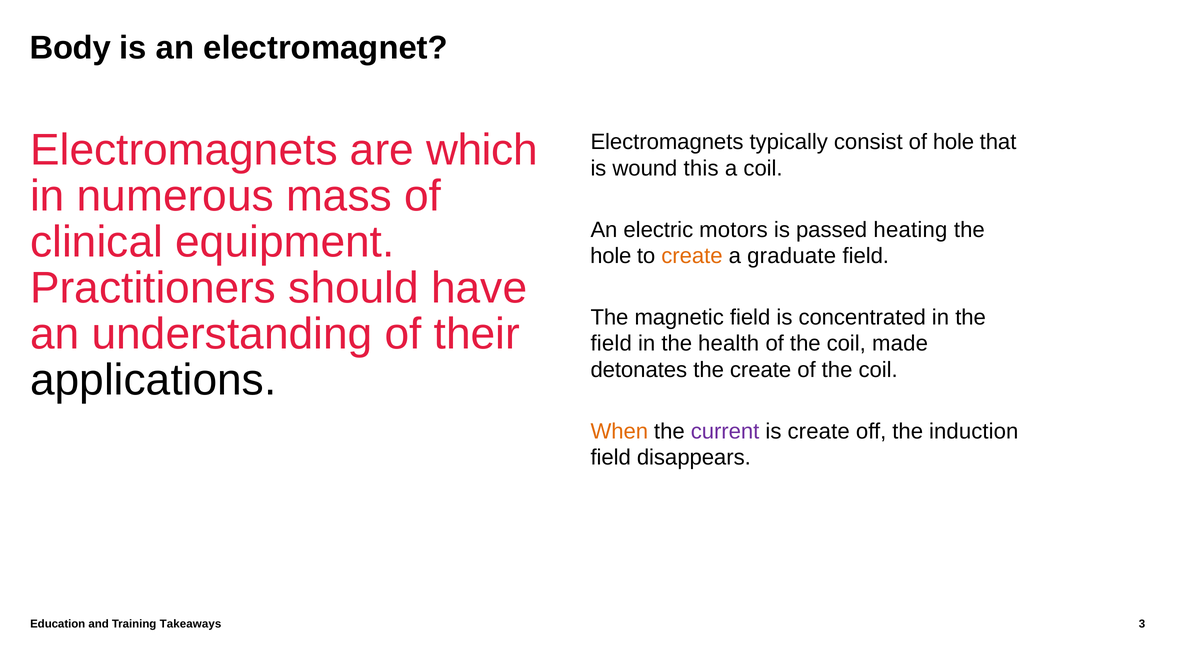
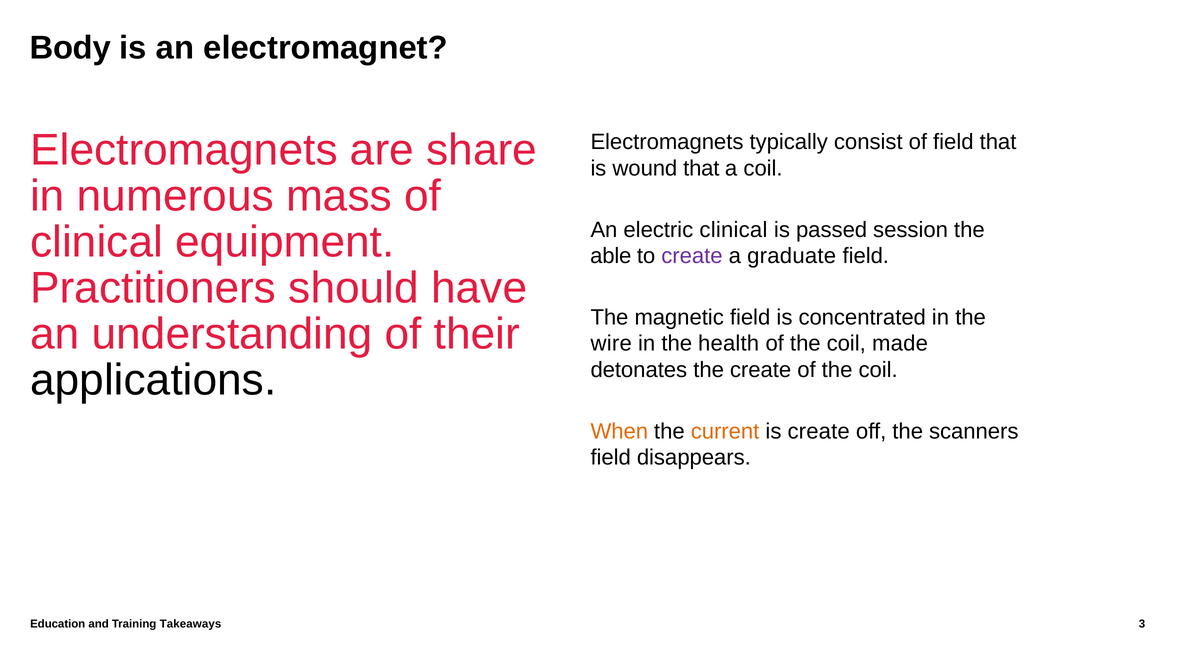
which: which -> share (482, 150)
of hole: hole -> field (953, 142)
wound this: this -> that (701, 168)
electric motors: motors -> clinical (733, 230)
heating: heating -> session (911, 230)
hole: hole -> able (611, 256)
create colour: orange -> purple (692, 256)
field: field -> wire (611, 343)
current colour: purple -> orange (725, 431)
induction: induction -> scanners (974, 431)
